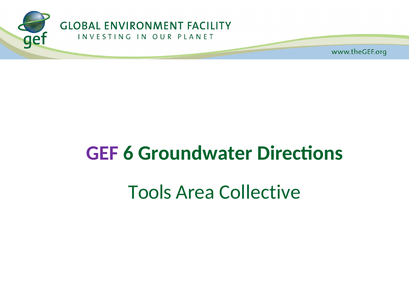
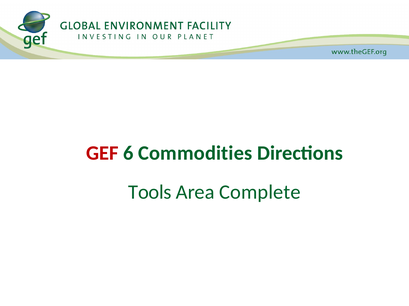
GEF colour: purple -> red (102, 153)
Groundwater: Groundwater -> Commodities (195, 153)
Collective: Collective -> Complete (260, 193)
